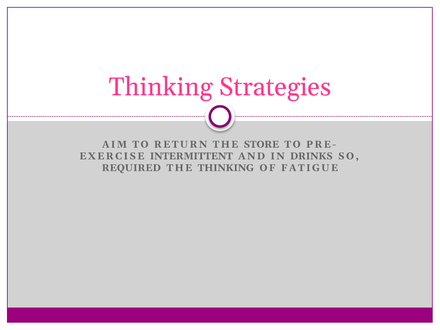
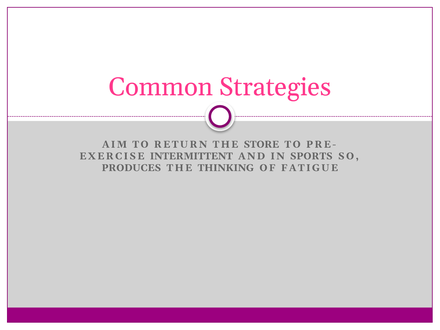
Thinking: Thinking -> Common (161, 87)
DRINKS: DRINKS -> SPORTS (311, 156)
REQUIRED: REQUIRED -> PRODUCES (131, 168)
